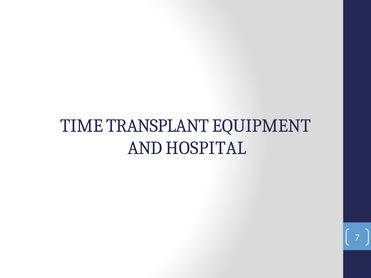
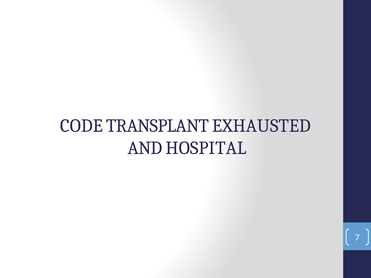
TIME: TIME -> CODE (81, 126)
EQUIPMENT: EQUIPMENT -> EXHAUSTED (261, 126)
